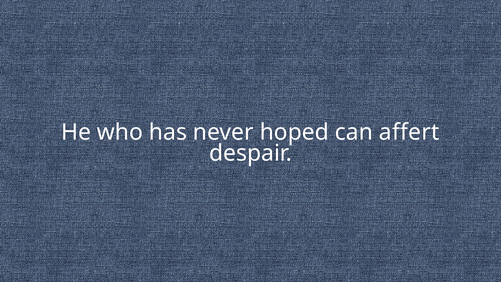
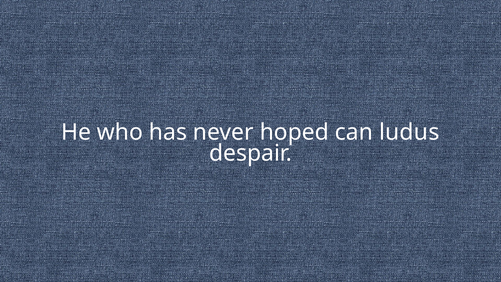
affert: affert -> ludus (409, 132)
